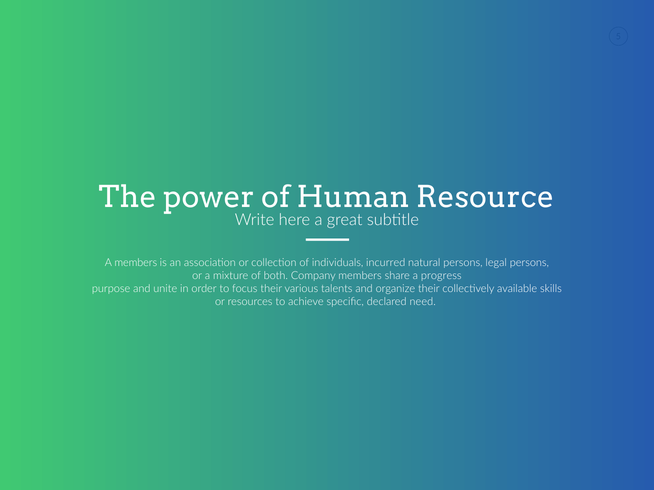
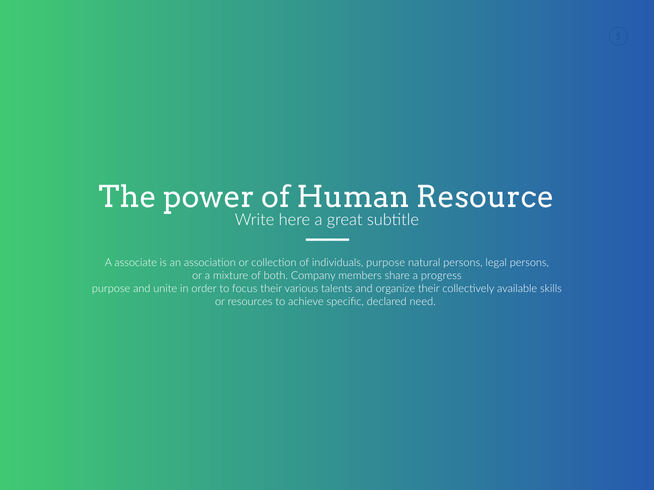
A members: members -> associate (136, 263)
individuals incurred: incurred -> purpose (386, 263)
